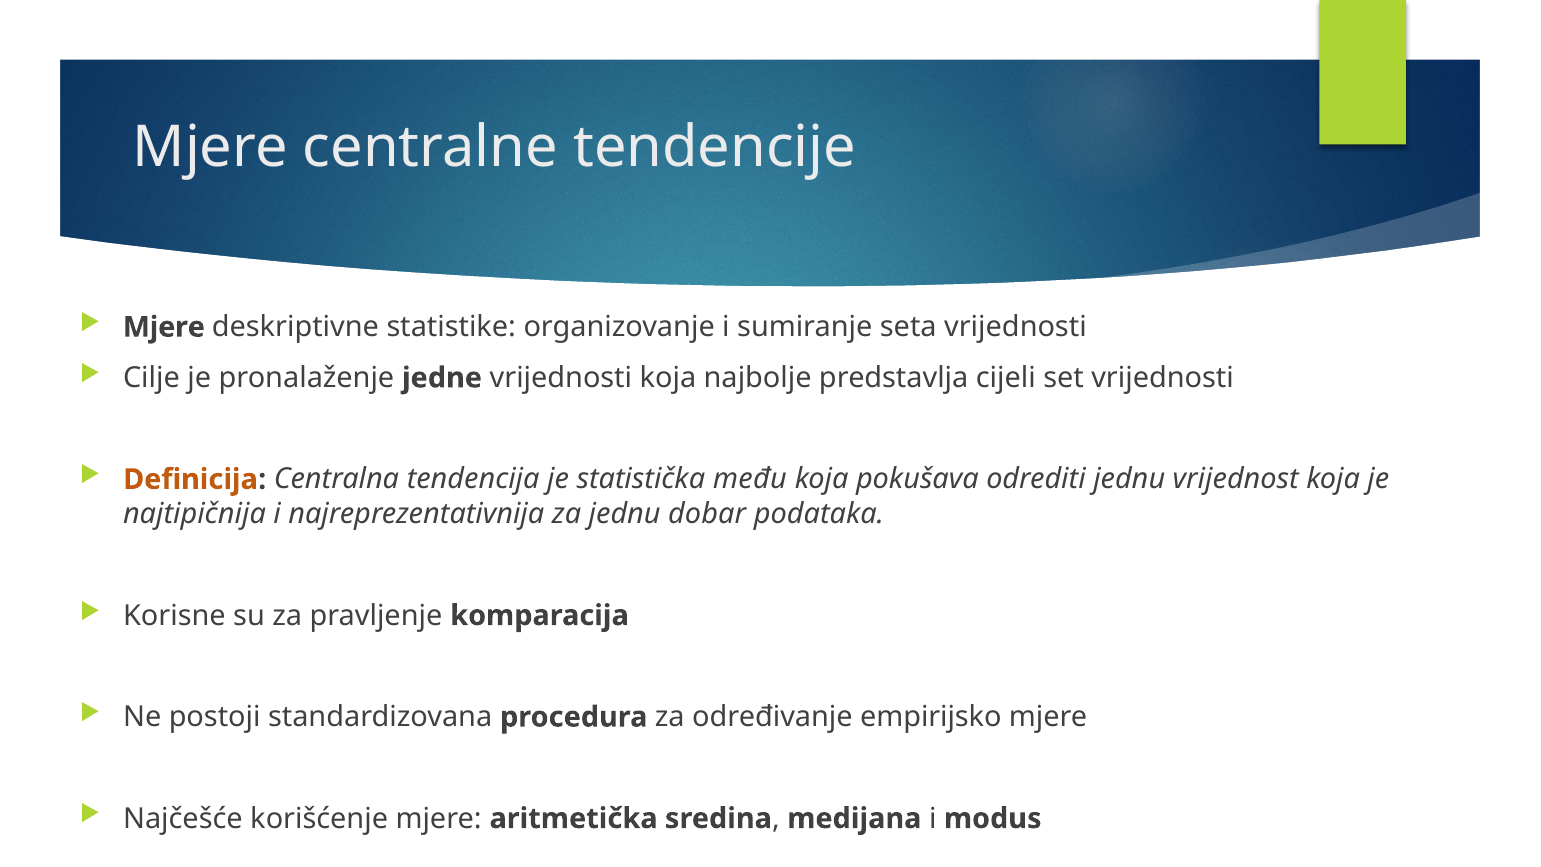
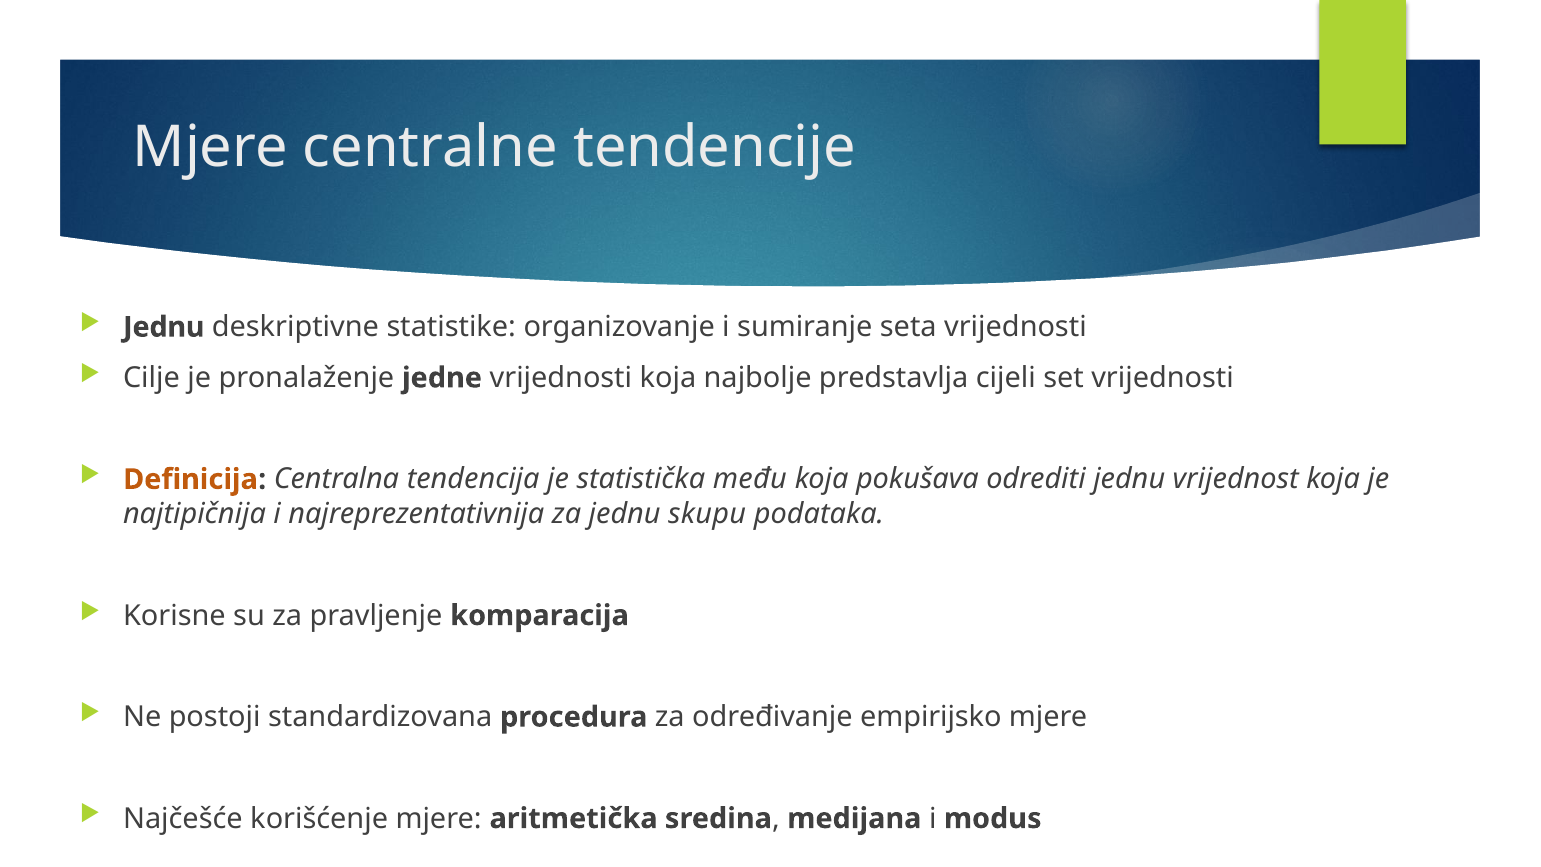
Mjere: Mjere -> Jednu (164, 327)
dobar: dobar -> skupu (707, 514)
